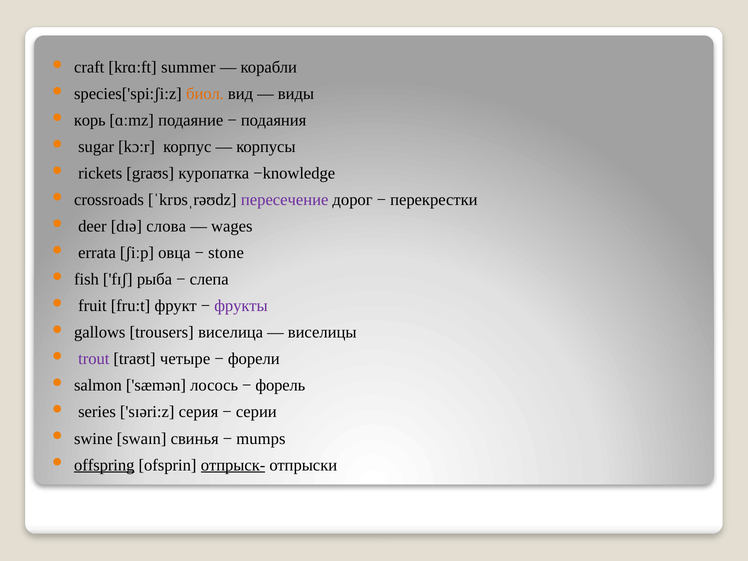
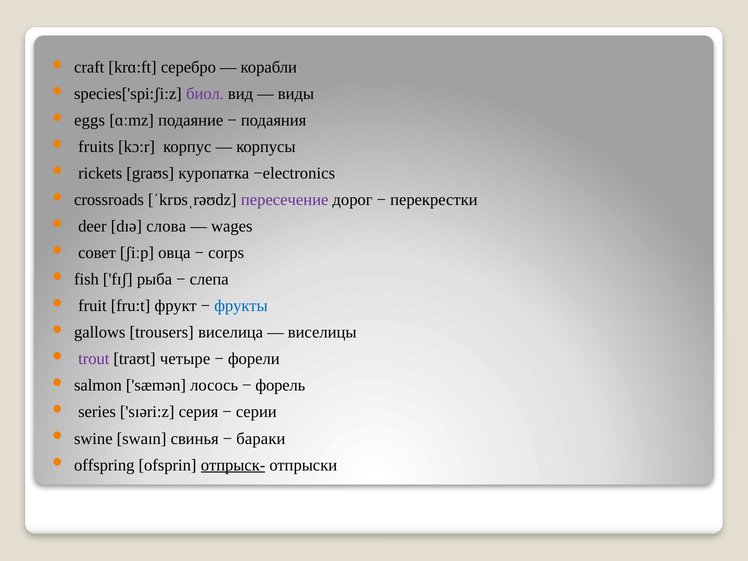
summer: summer -> серебро (188, 67)
биол colour: orange -> purple (205, 94)
корь: корь -> eggs (90, 120)
sugar: sugar -> fruits (96, 147)
−knowledge: −knowledge -> −electronics (294, 173)
errata: errata -> совет (97, 253)
stone: stone -> corps (226, 253)
фрукты colour: purple -> blue (241, 306)
mumps: mumps -> бараки (261, 439)
offspring underline: present -> none (104, 465)
